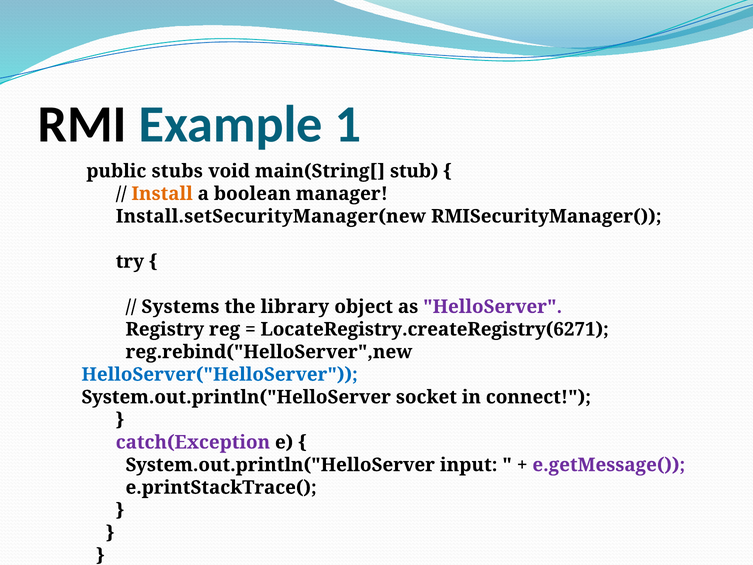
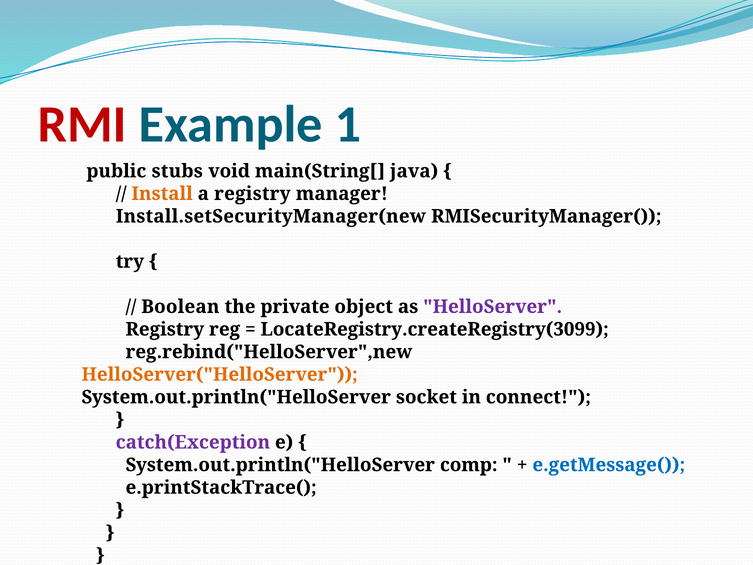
RMI colour: black -> red (82, 124)
stub: stub -> java (414, 171)
a boolean: boolean -> registry (252, 194)
Systems: Systems -> Boolean (180, 307)
library: library -> private (295, 307)
LocateRegistry.createRegistry(6271: LocateRegistry.createRegistry(6271 -> LocateRegistry.createRegistry(3099 (435, 329)
HelloServer("HelloServer colour: blue -> orange (220, 374)
input: input -> comp (469, 465)
e.getMessage( colour: purple -> blue (609, 465)
